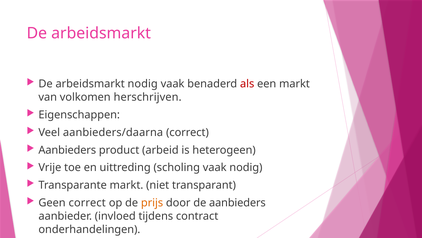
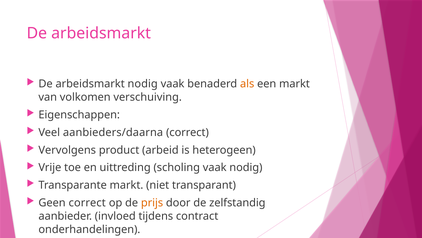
als colour: red -> orange (247, 84)
herschrijven: herschrijven -> verschuiving (148, 97)
Aanbieders: Aanbieders -> Vervolgens (67, 150)
de aanbieders: aanbieders -> zelfstandig (237, 202)
